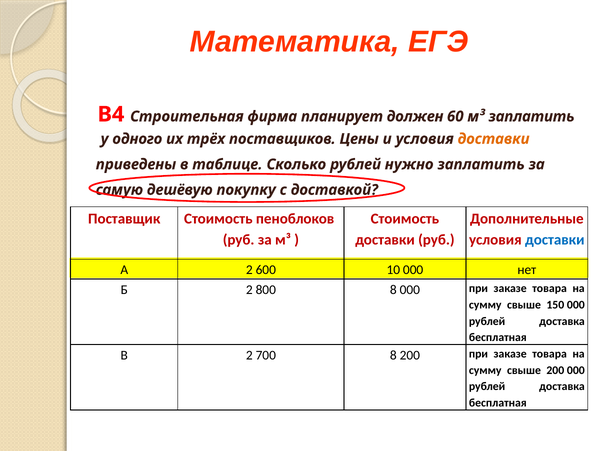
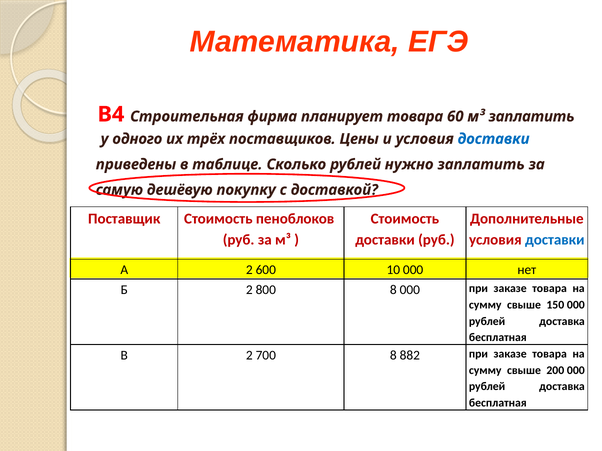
планирует должен: должен -> товара (415, 117)
доставки colour: orange -> blue (494, 139)
8 200: 200 -> 882 (410, 356)
